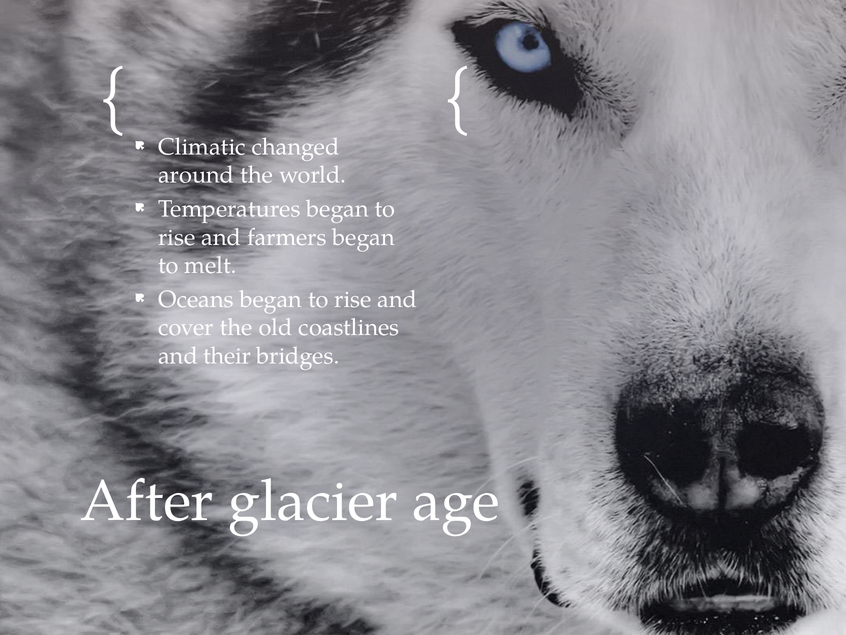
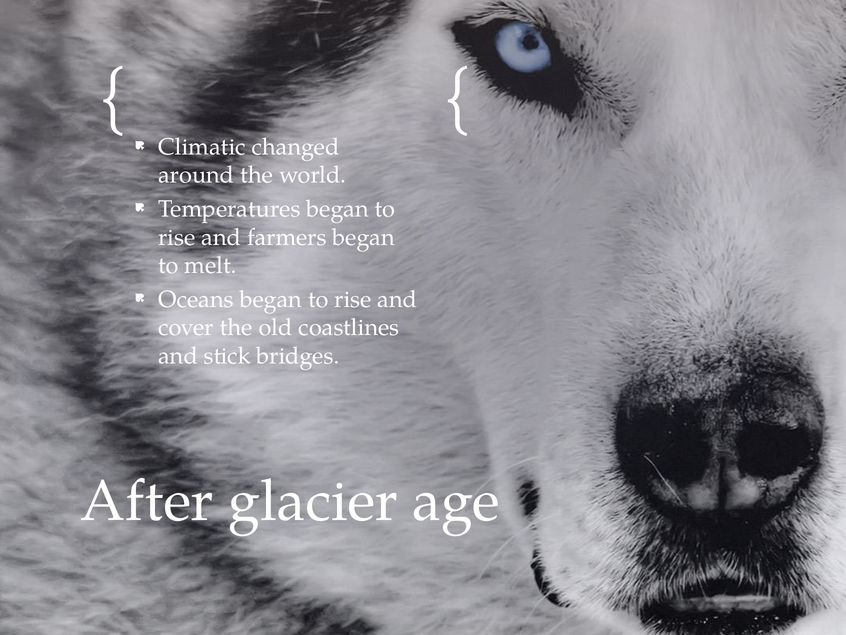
their: their -> stick (227, 356)
